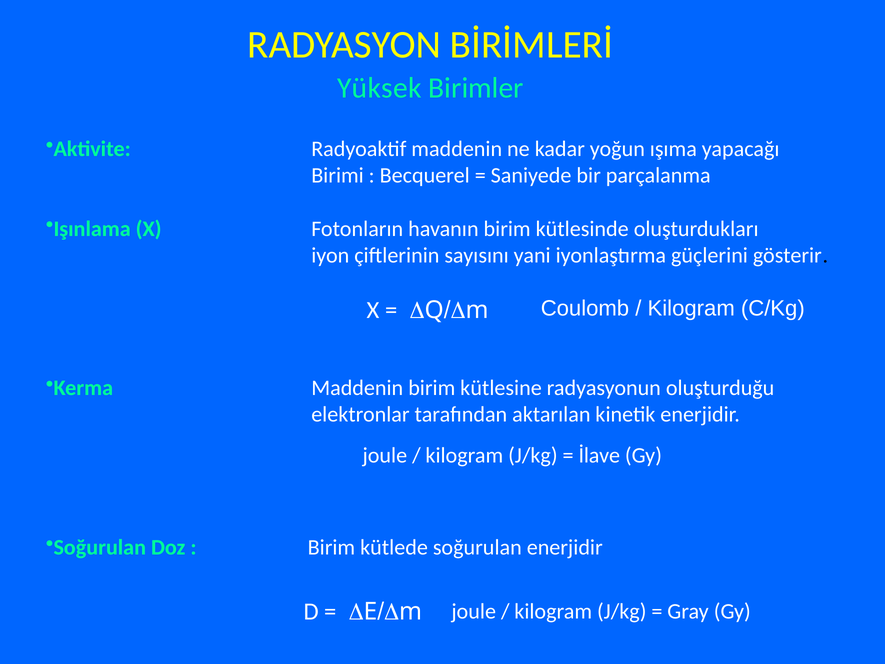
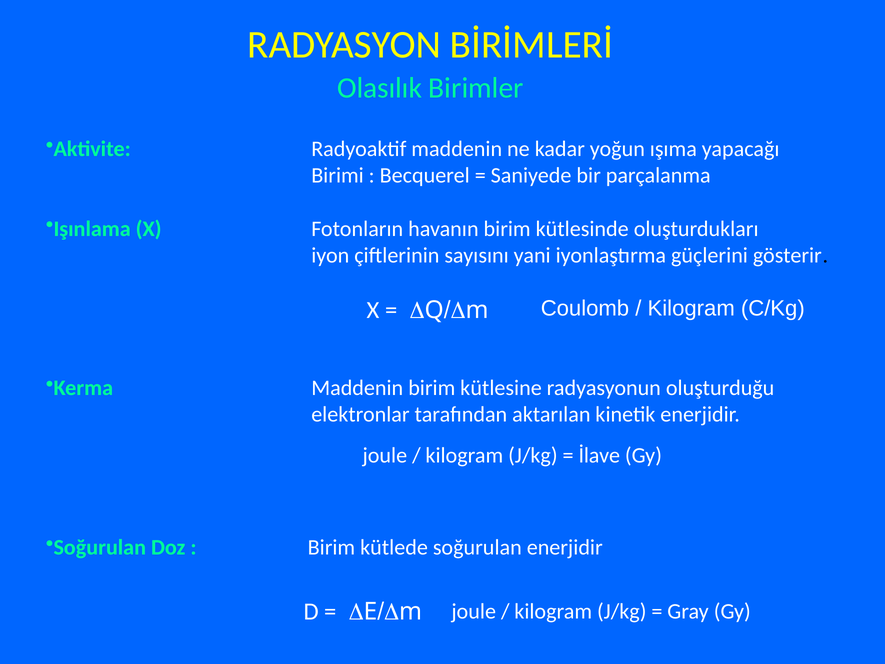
Yüksek: Yüksek -> Olasılık (380, 88)
